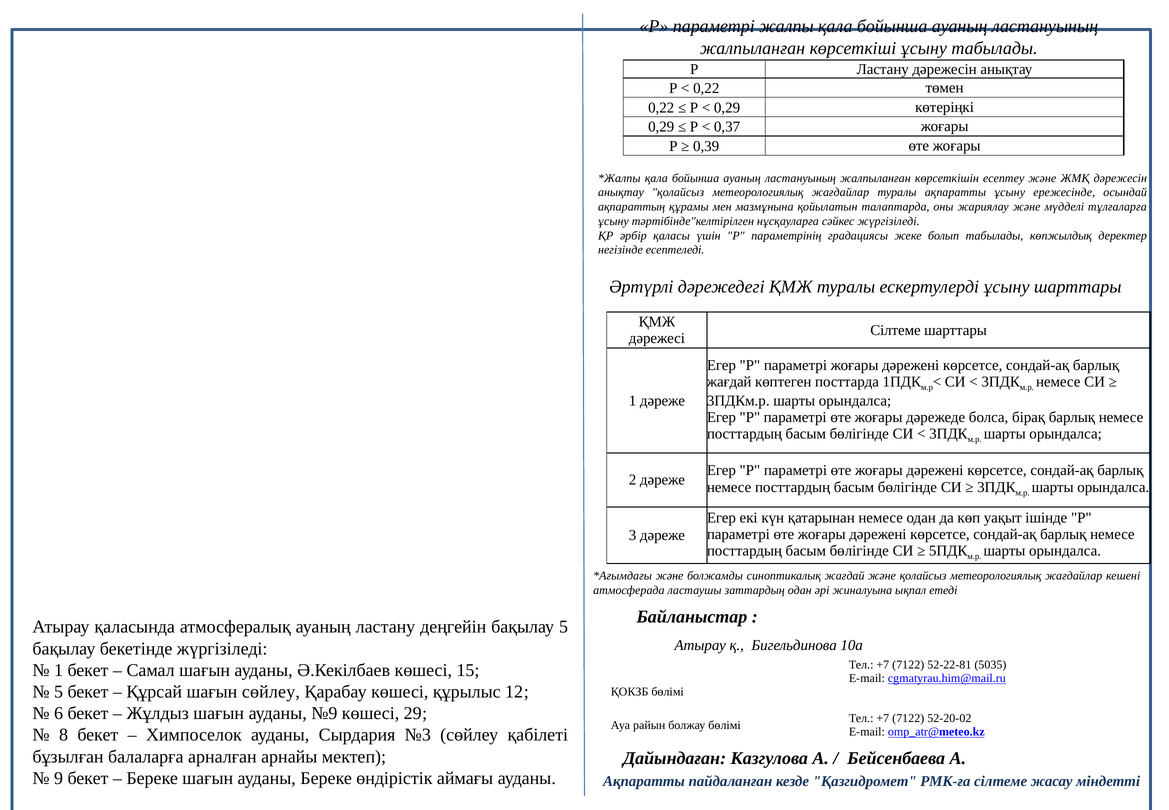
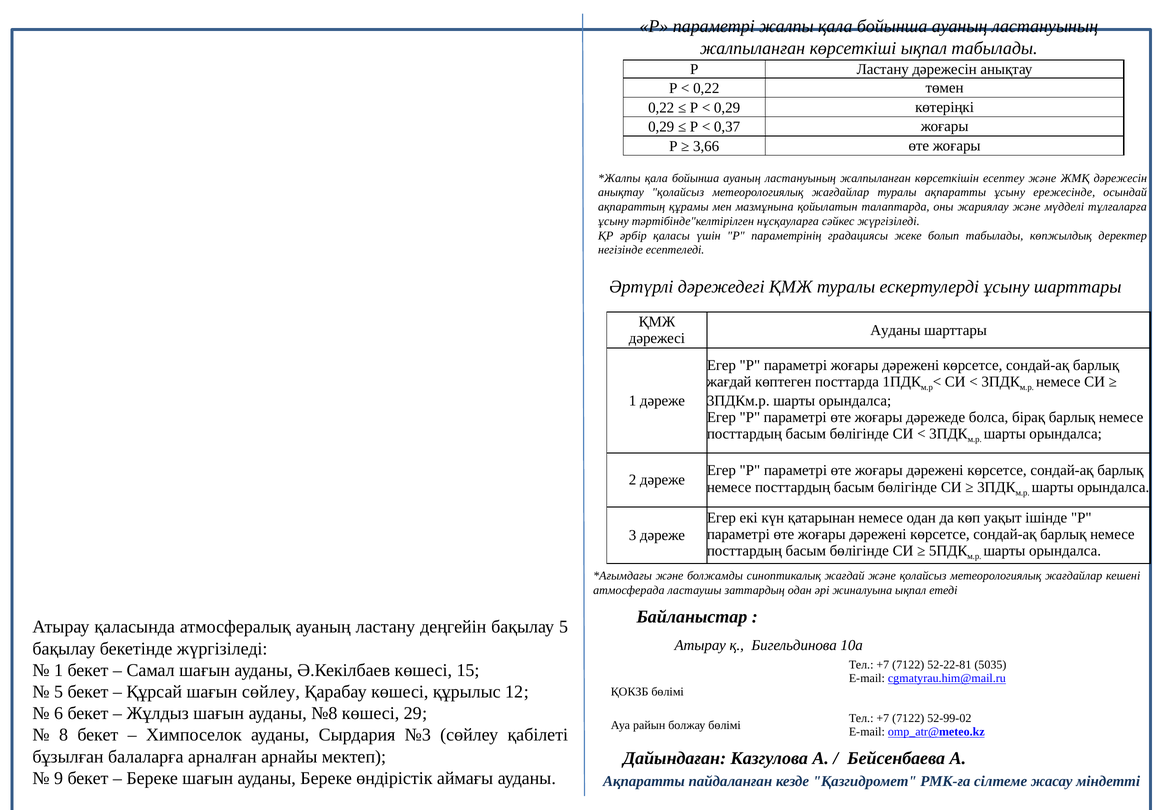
көрсеткіші ұсыну: ұсыну -> ықпал (924, 48)
0,39: 0,39 -> 3,66 (706, 146)
Сілтеме: Сілтеме -> Ауданы (895, 330)
№9: №9 -> №8 (324, 713)
52-20-02: 52-20-02 -> 52-99-02 (949, 718)
